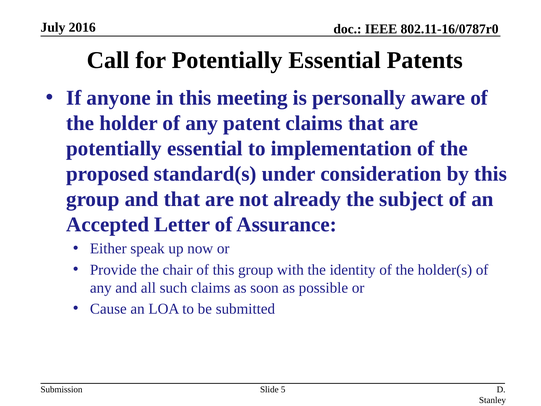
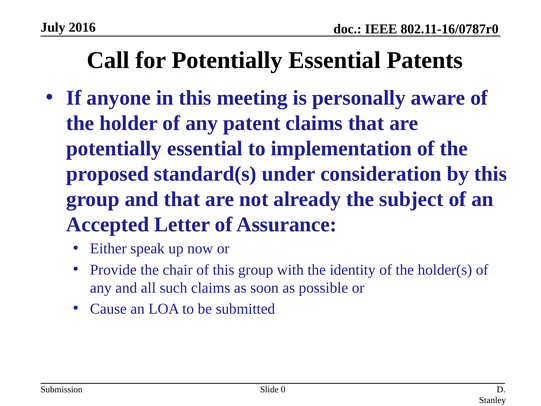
5: 5 -> 0 (283, 389)
